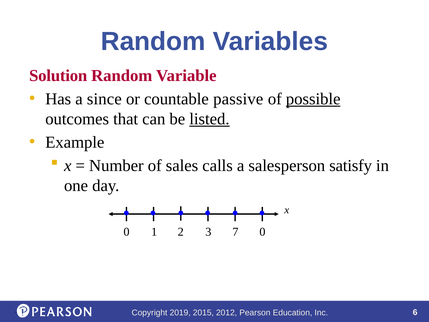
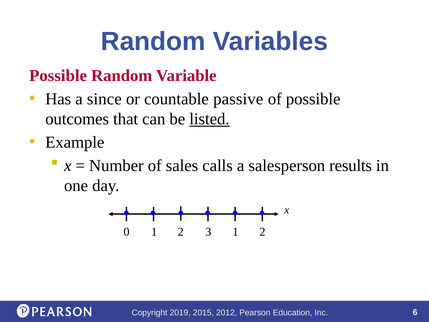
Solution: Solution -> Possible (58, 75)
possible underline: present -> none (313, 99)
satisfy: satisfy -> results (351, 166)
2 7: 7 -> 1 (235, 232)
1 0: 0 -> 2 (262, 232)
